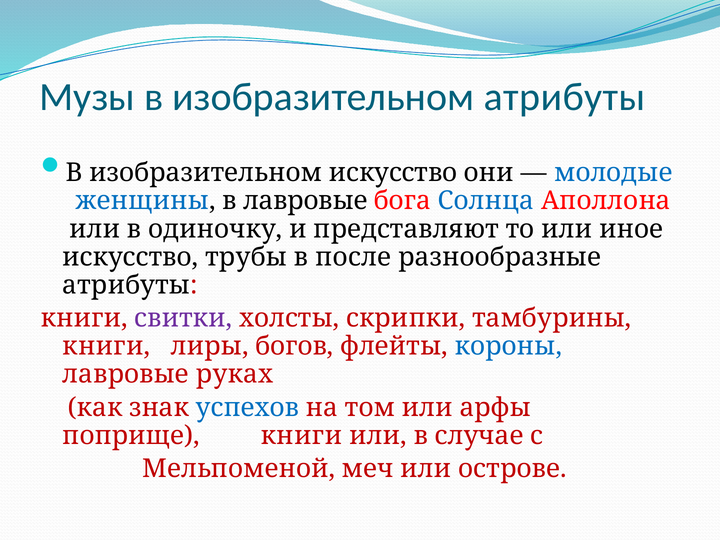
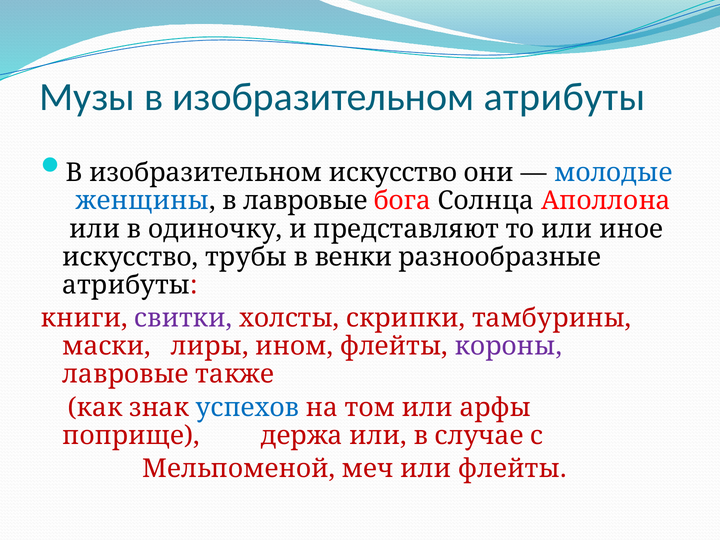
Солнца colour: blue -> black (486, 201)
после: после -> венки (354, 257)
книги: книги -> маски (107, 346)
богов: богов -> ином (294, 346)
короны colour: blue -> purple (508, 346)
руках: руках -> также (235, 374)
поприще книги: книги -> держа (302, 435)
или острове: острове -> флейты (512, 469)
